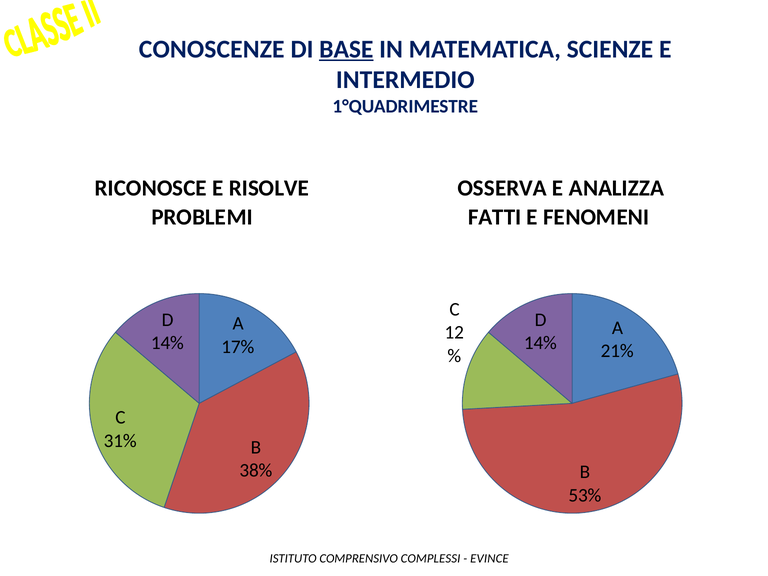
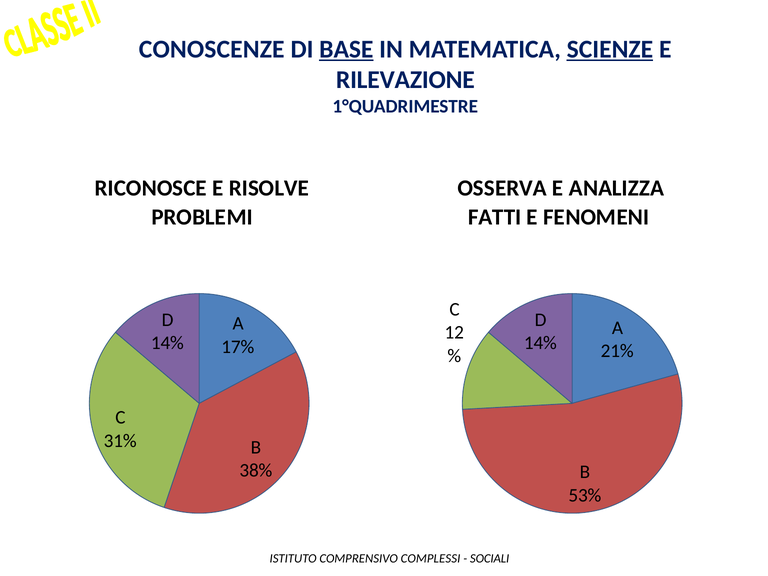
SCIENZE underline: none -> present (610, 49)
INTERMEDIO: INTERMEDIO -> RILEVAZIONE (405, 80)
EVINCE: EVINCE -> SOCIALI (490, 558)
